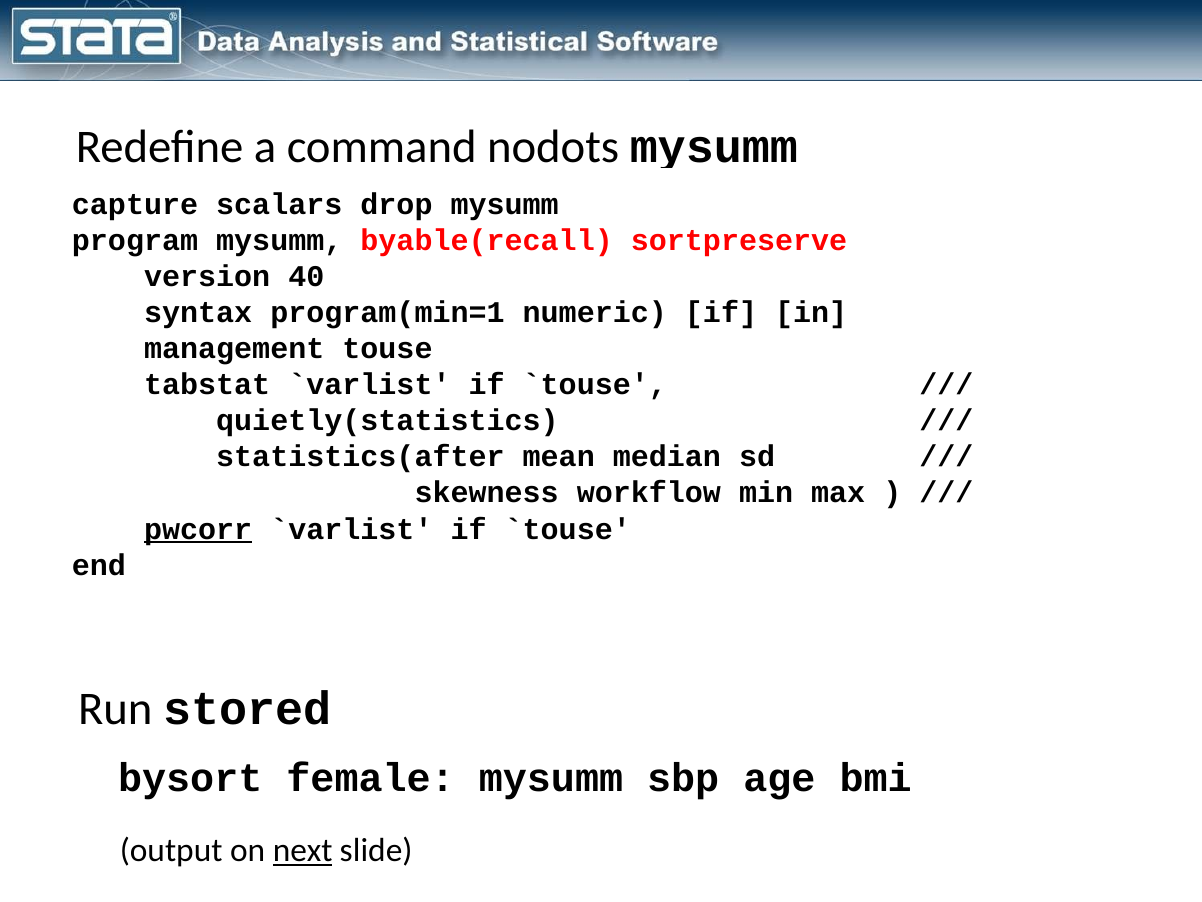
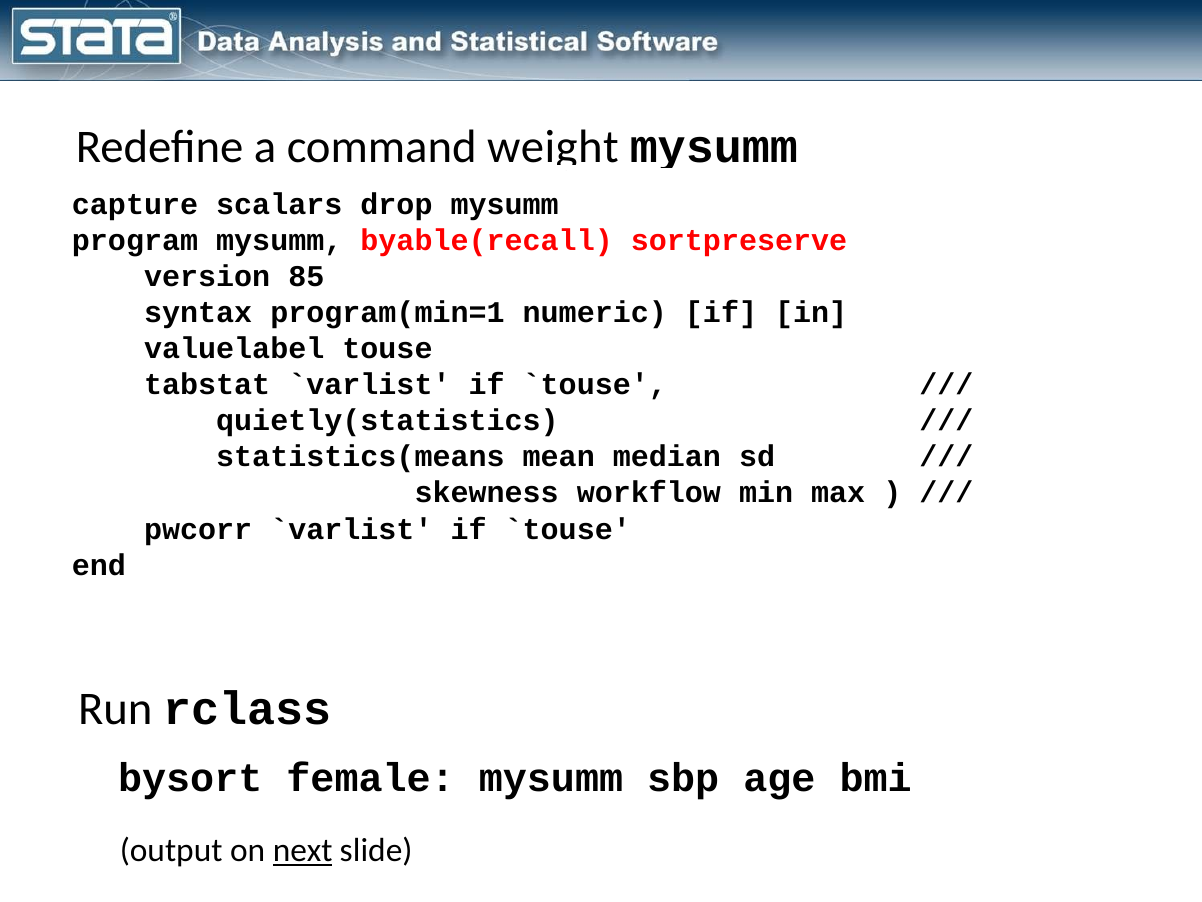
nodots: nodots -> weight (553, 147)
40: 40 -> 85 (306, 276)
management: management -> valuelabel (234, 349)
statistics(after: statistics(after -> statistics(means (360, 457)
pwcorr underline: present -> none (198, 529)
stored: stored -> rclass (247, 708)
